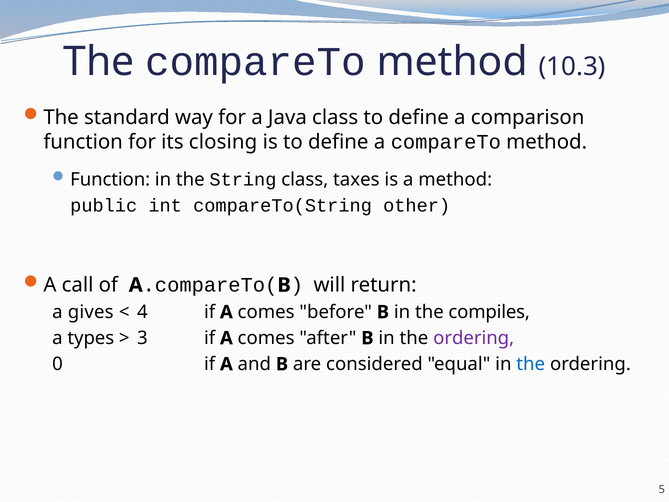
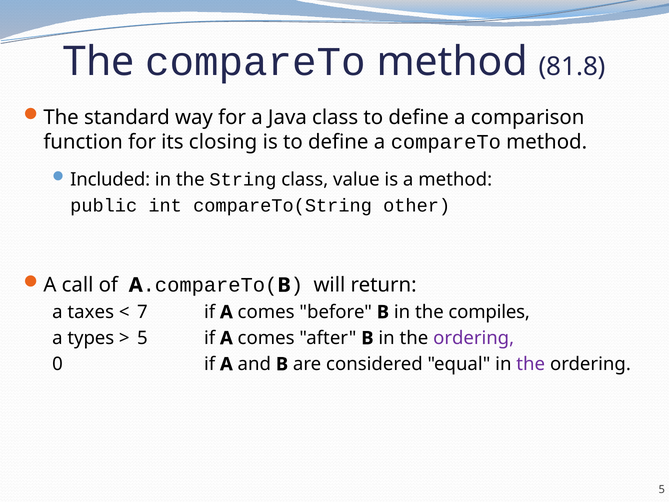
10.3: 10.3 -> 81.8 (572, 67)
Function: Function -> Included (110, 179)
taxes: taxes -> value (356, 179)
gives: gives -> taxes (91, 312)
4: 4 -> 7 (142, 312)
3: 3 -> 5 (142, 338)
the colour: blue -> purple (531, 364)
